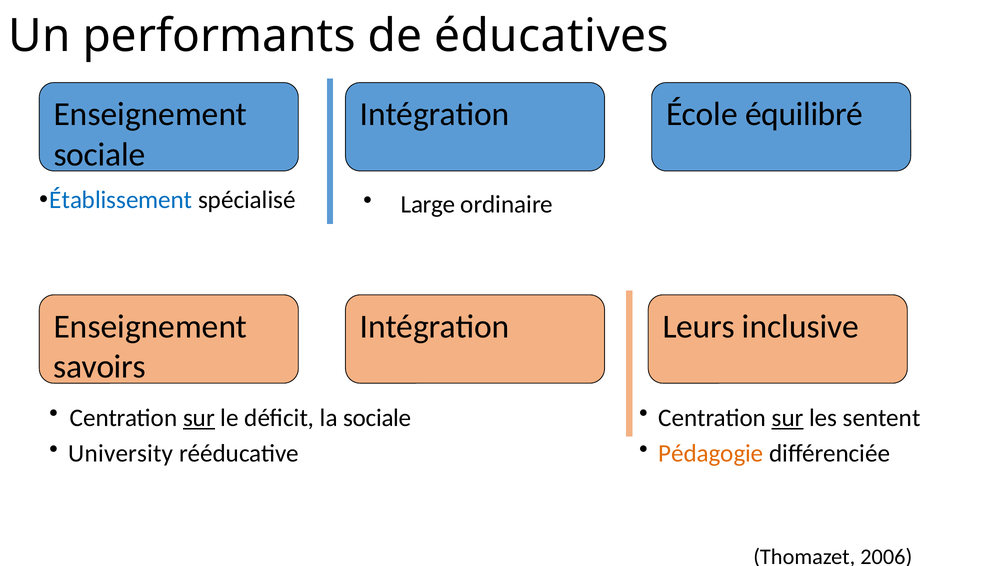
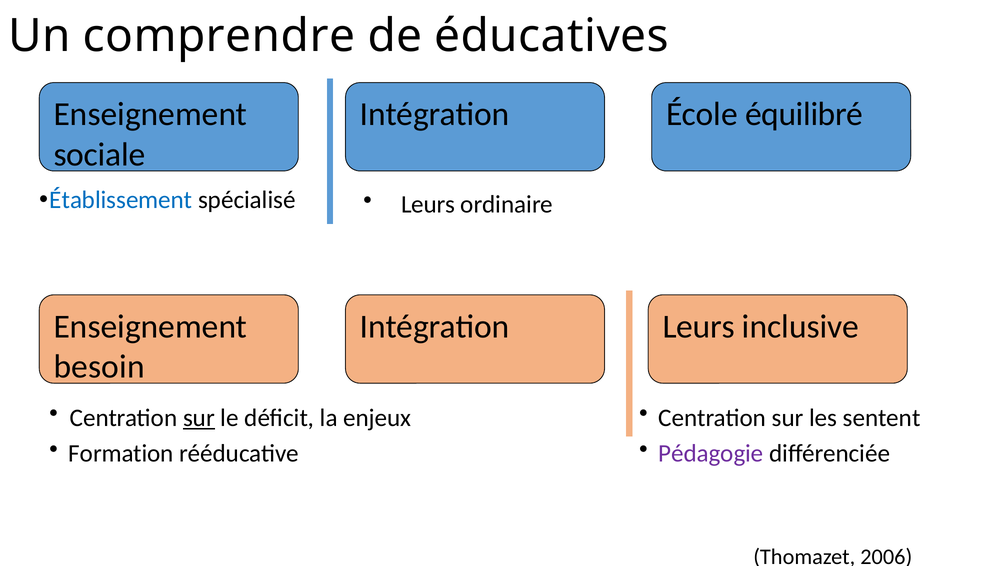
performants: performants -> comprendre (219, 36)
Large: Large -> Leurs (428, 204)
savoirs: savoirs -> besoin (99, 366)
la sociale: sociale -> enjeux (377, 417)
sur underline: present -> none (788, 417)
University: University -> Formation (121, 453)
Pédagogie colour: orange -> purple (711, 453)
